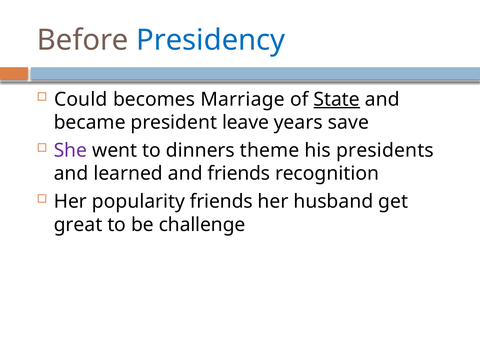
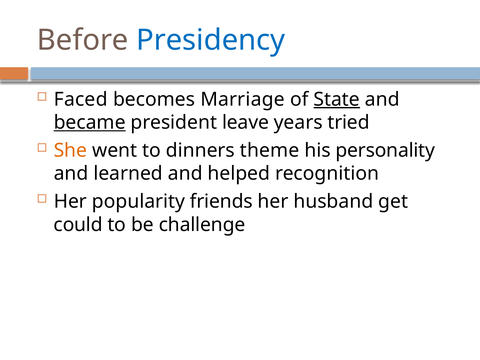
Could: Could -> Faced (81, 99)
became underline: none -> present (90, 123)
save: save -> tried (349, 123)
She colour: purple -> orange (70, 150)
presidents: presidents -> personality (385, 150)
and friends: friends -> helped (239, 174)
great: great -> could (78, 225)
